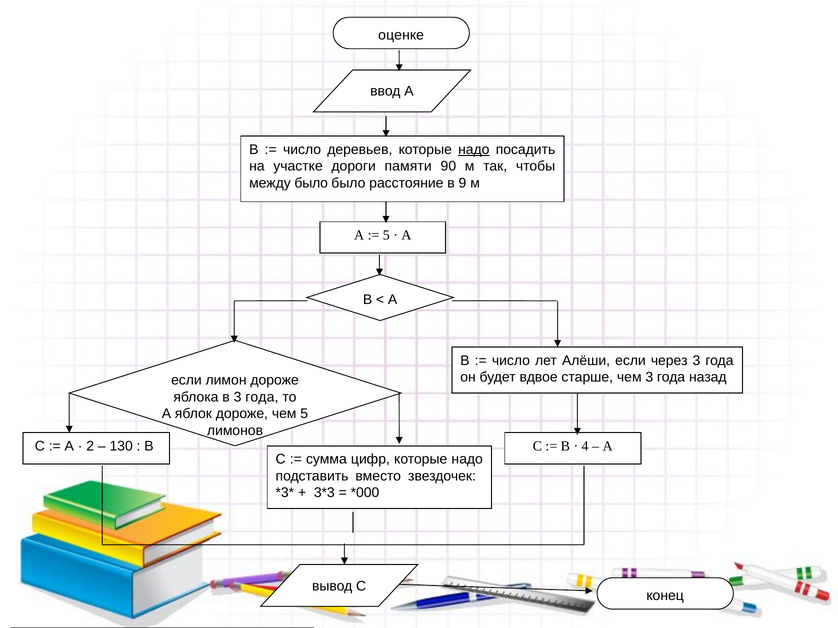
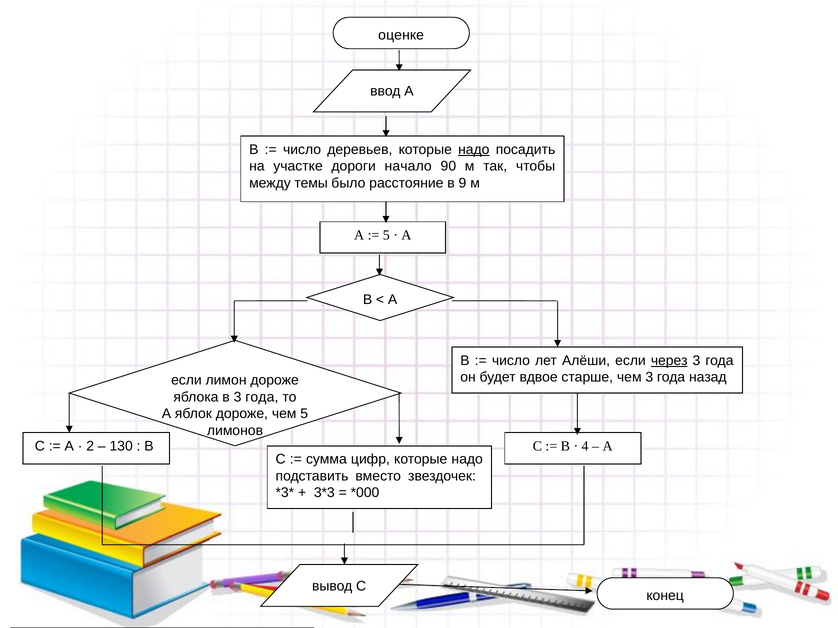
памяти: памяти -> начало (408, 166)
между было: было -> темы (311, 183)
через underline: none -> present (669, 361)
